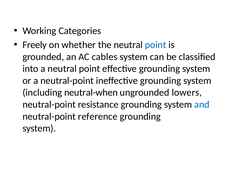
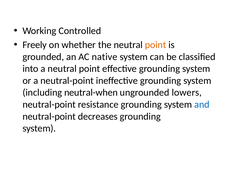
Categories: Categories -> Controlled (80, 31)
point colour: blue -> orange (156, 45)
cables: cables -> native (105, 57)
reference: reference -> decreases (98, 117)
